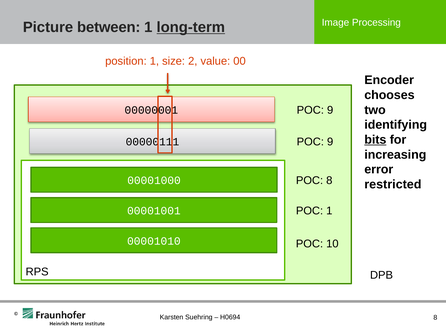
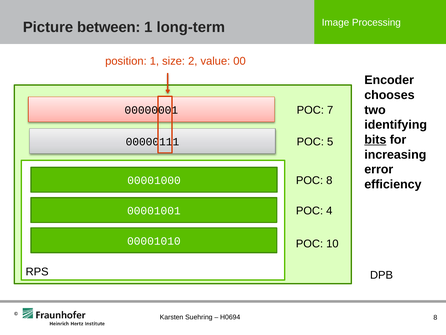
long-term underline: present -> none (191, 27)
9: 9 -> 7 (330, 110)
9: 9 -> 5 (330, 142)
restricted: restricted -> efficiency (393, 184)
POC 1: 1 -> 4 (329, 210)
